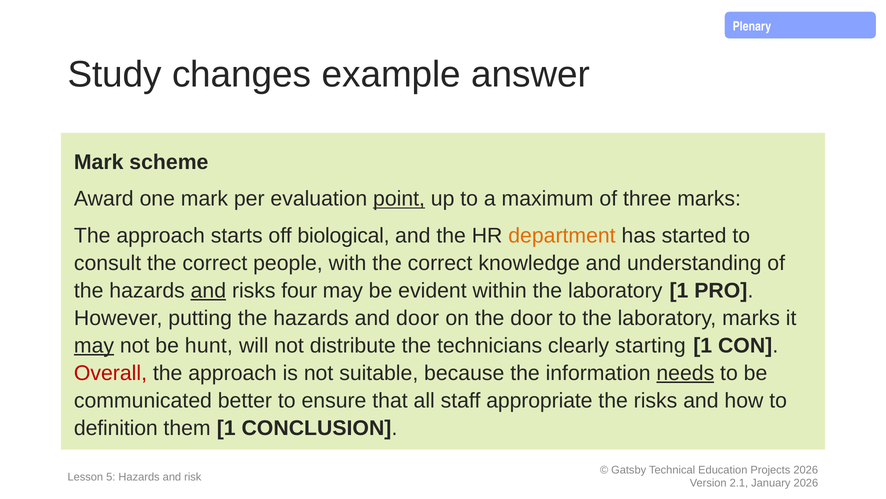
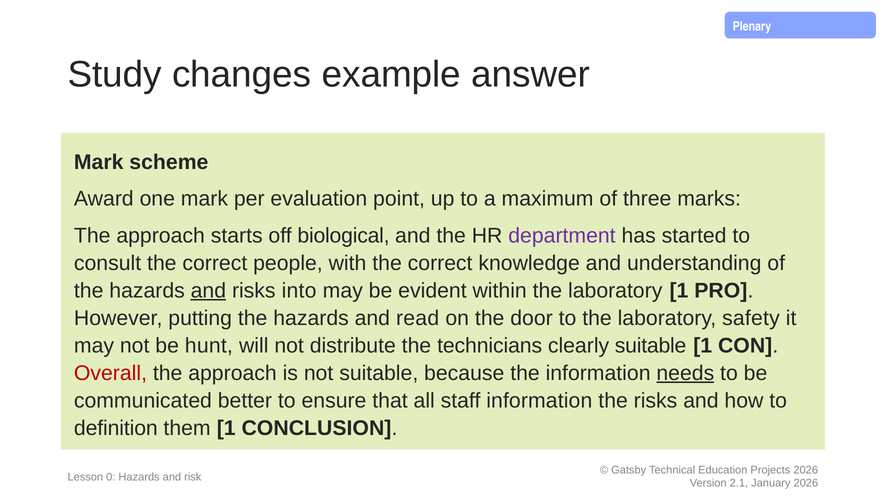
point underline: present -> none (399, 199)
department colour: orange -> purple (562, 235)
four: four -> into (299, 290)
and door: door -> read (418, 318)
laboratory marks: marks -> safety (751, 318)
may underline: present -> none (94, 345)
clearly starting: starting -> suitable (651, 345)
staff appropriate: appropriate -> information (539, 400)
5: 5 -> 0 (111, 476)
